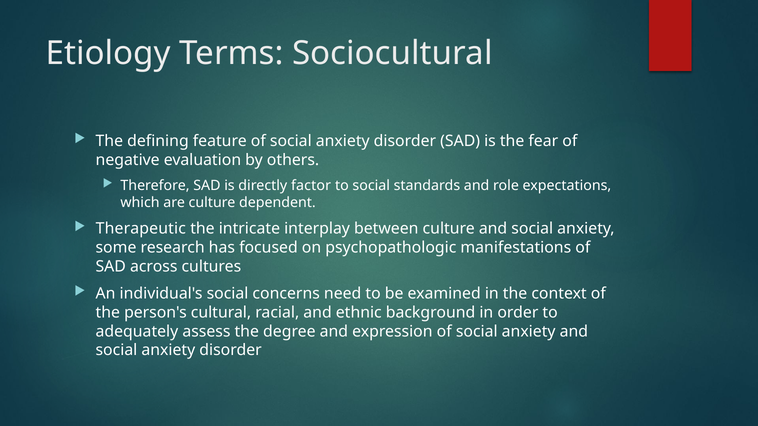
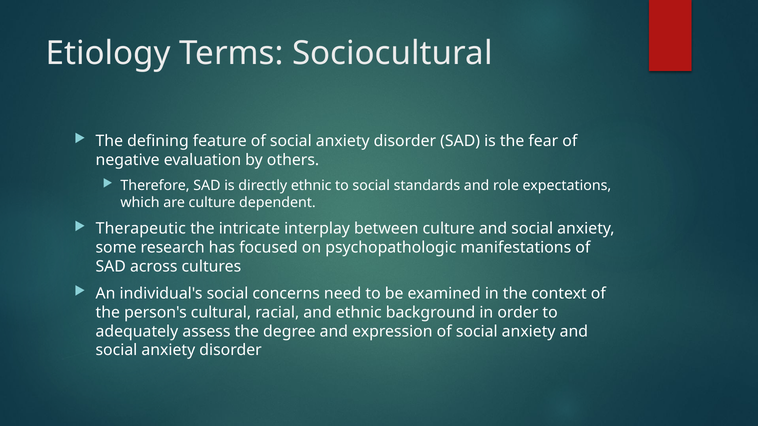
directly factor: factor -> ethnic (311, 186)
